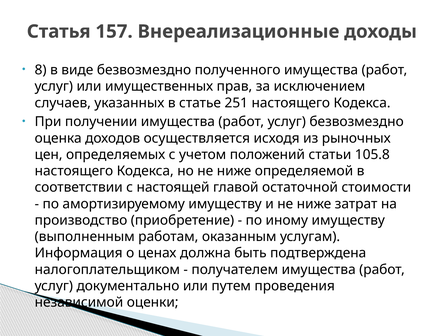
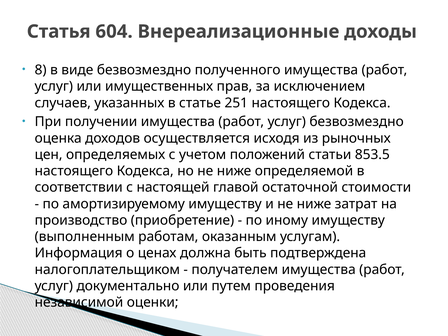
157: 157 -> 604 (114, 32)
105.8: 105.8 -> 853.5 (372, 155)
